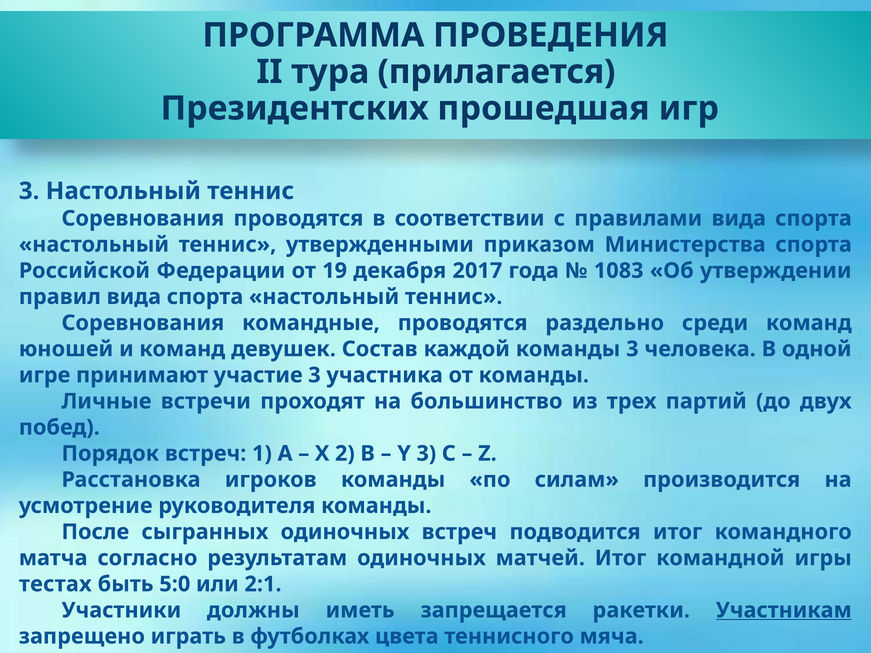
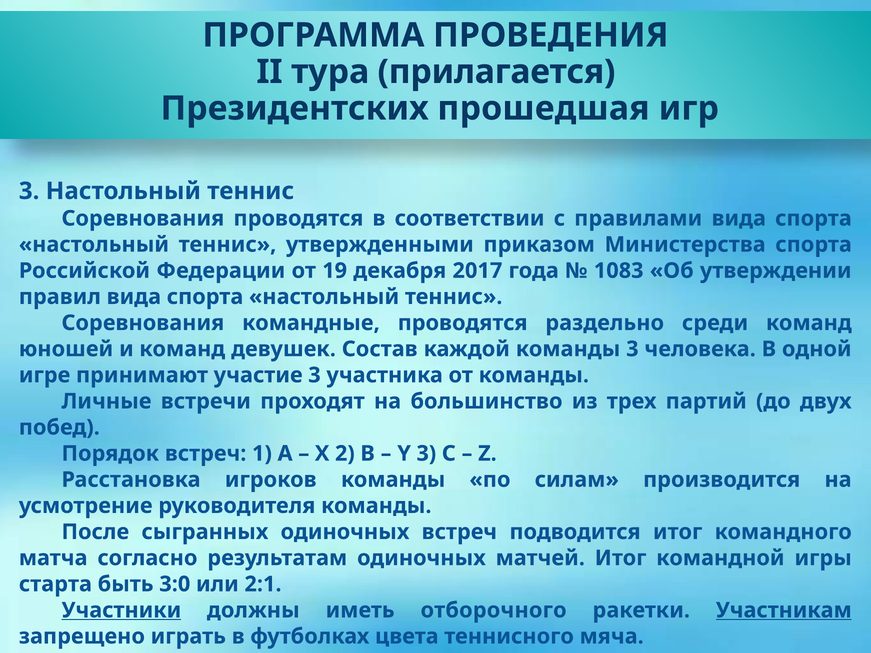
тестах: тестах -> старта (55, 584)
5:0: 5:0 -> 3:0 (175, 584)
Участники underline: none -> present (121, 610)
запрещается: запрещается -> отборочного (494, 610)
